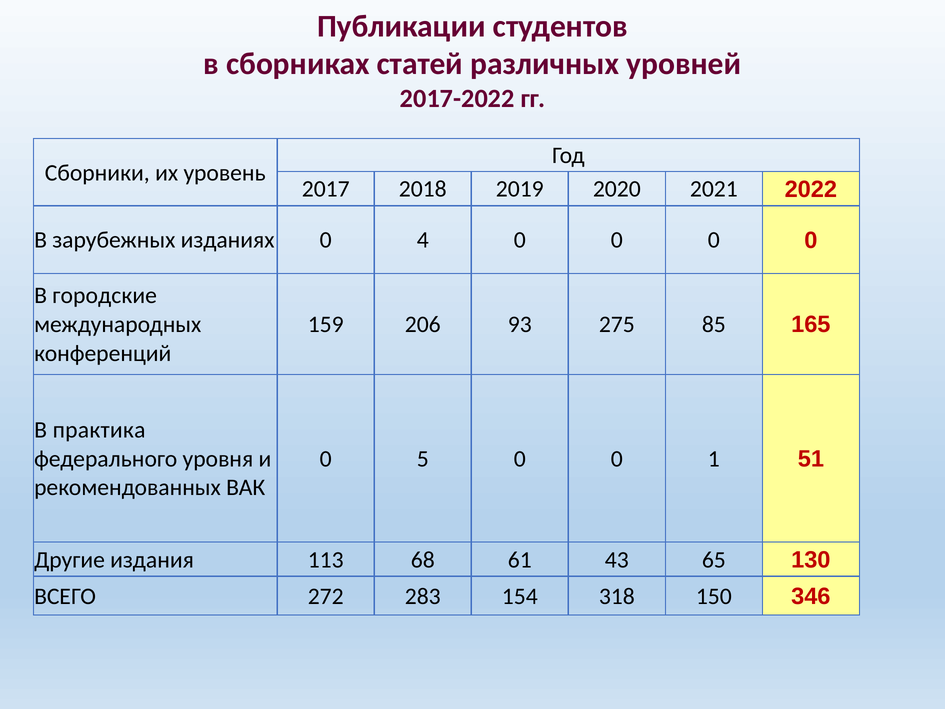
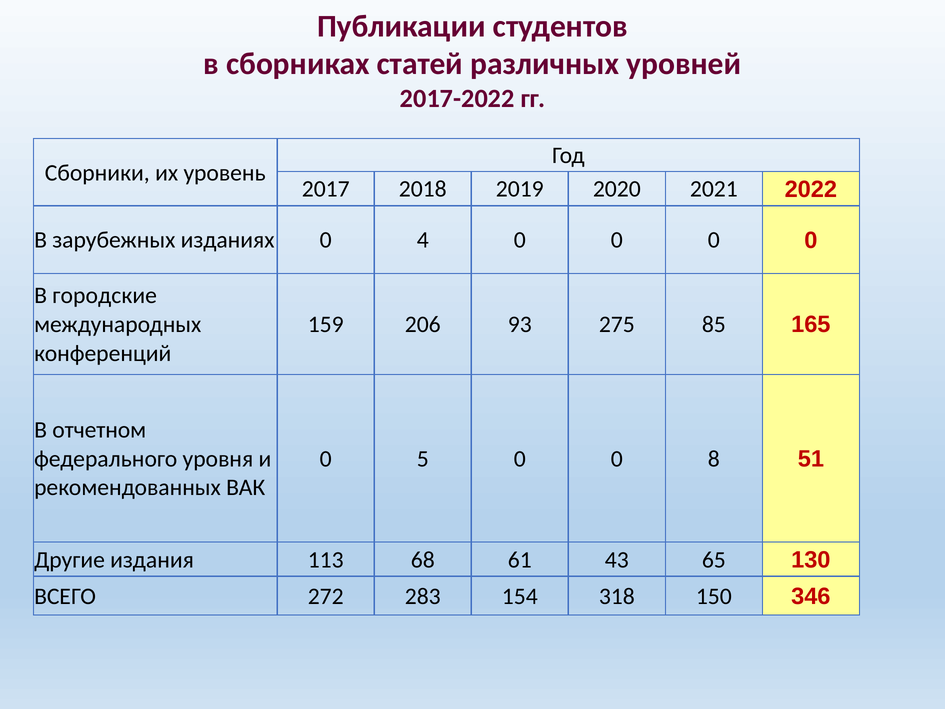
практика: практика -> отчетном (99, 430)
1: 1 -> 8 (714, 459)
